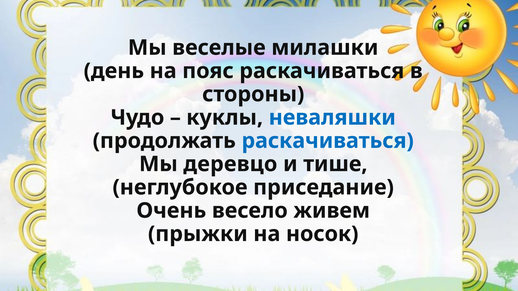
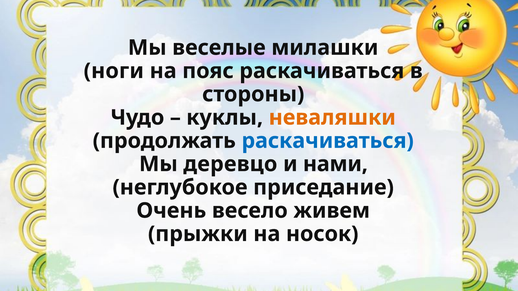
день: день -> ноги (114, 71)
неваляшки colour: blue -> orange (332, 118)
тише: тише -> нами (335, 164)
